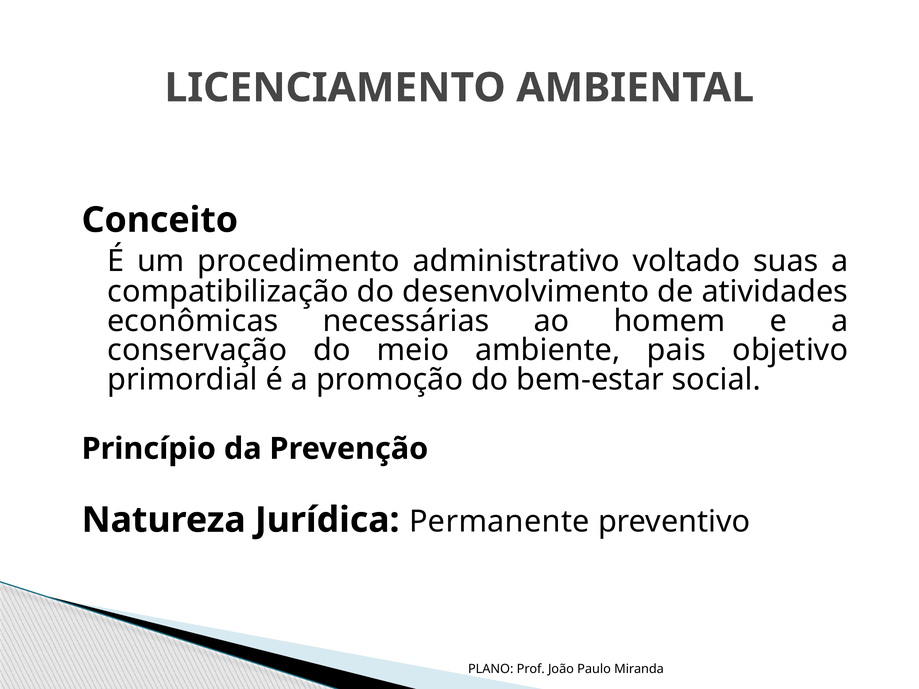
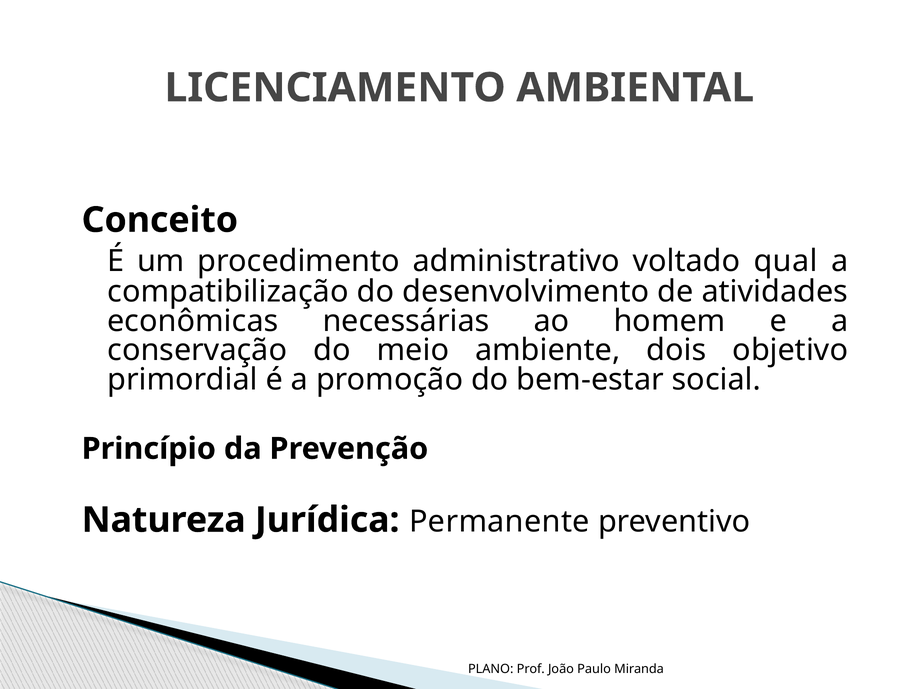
suas: suas -> qual (786, 261)
pais: pais -> dois (676, 351)
